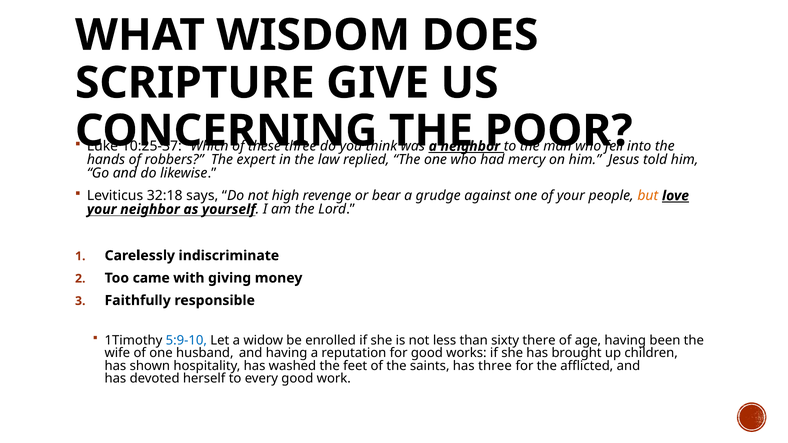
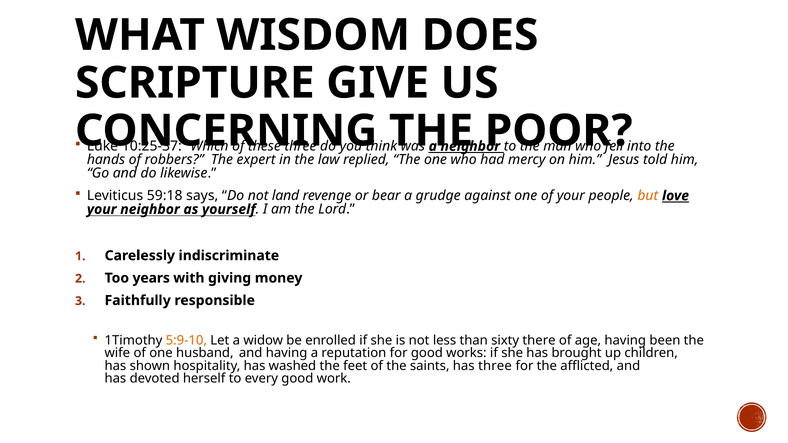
32:18: 32:18 -> 59:18 (165, 196)
high: high -> land (286, 196)
came: came -> years (151, 278)
5:9-10 colour: blue -> orange (186, 341)
